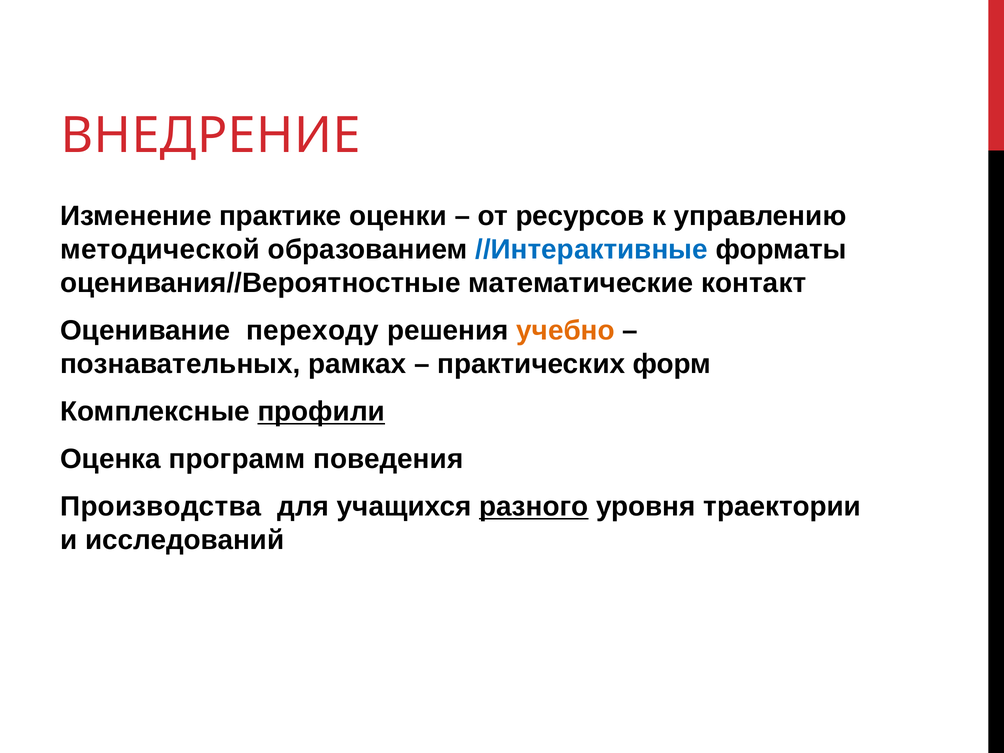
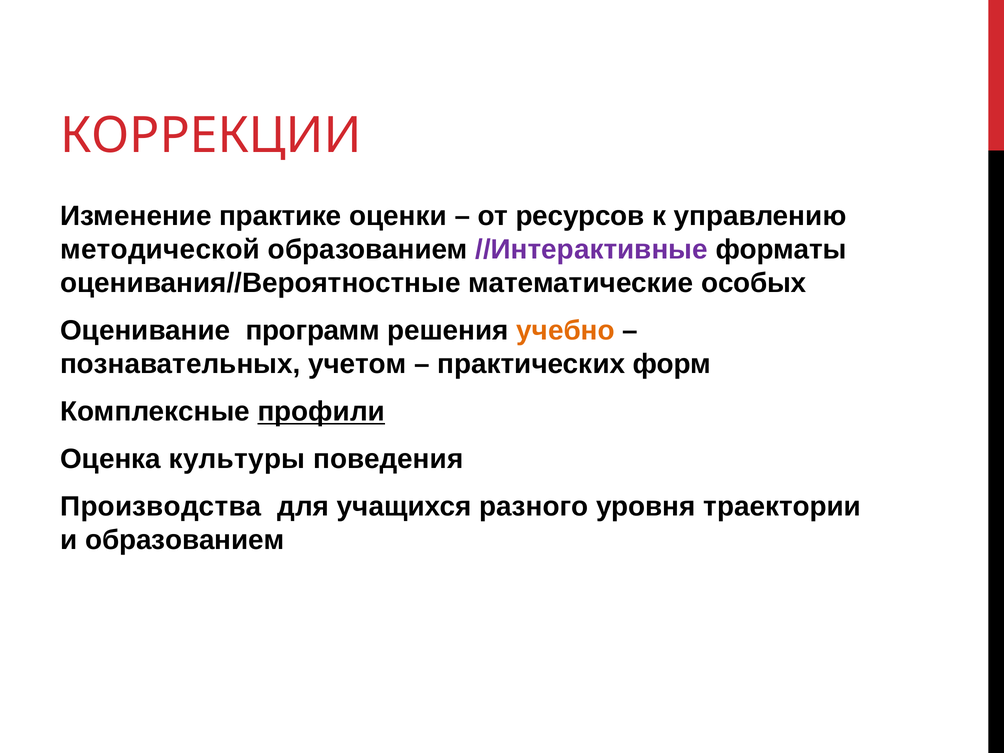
ВНЕДРЕНИЕ: ВНЕДРЕНИЕ -> КОРРЕКЦИИ (211, 136)
//Интерактивные colour: blue -> purple (592, 250)
контакт: контакт -> особых (754, 283)
переходу: переходу -> программ (313, 331)
рамках: рамках -> учетом (357, 364)
программ: программ -> культуры (237, 459)
разного underline: present -> none (534, 507)
и исследований: исследований -> образованием (185, 540)
